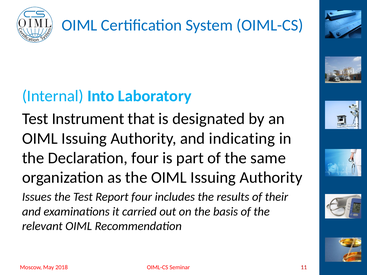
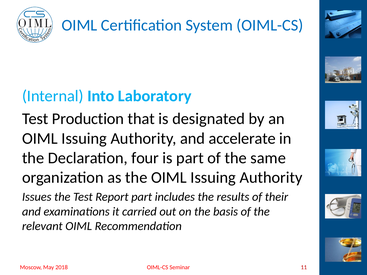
Instrument: Instrument -> Production (88, 119)
indicating: indicating -> accelerate (242, 139)
Report four: four -> part (142, 197)
